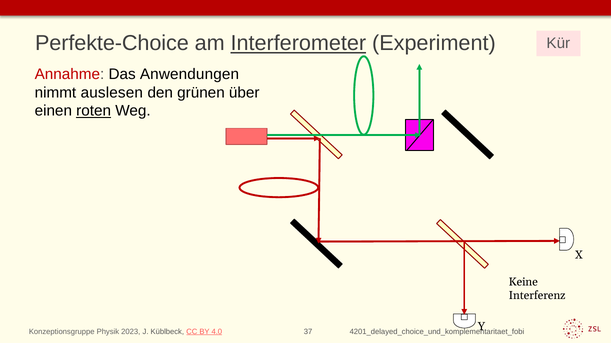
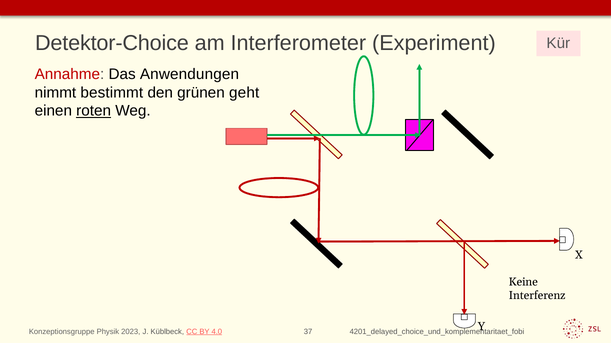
Perfekte-Choice: Perfekte-Choice -> Detektor-Choice (112, 43)
Interferometer underline: present -> none (298, 43)
auslesen: auslesen -> bestimmt (112, 93)
über: über -> geht (244, 93)
